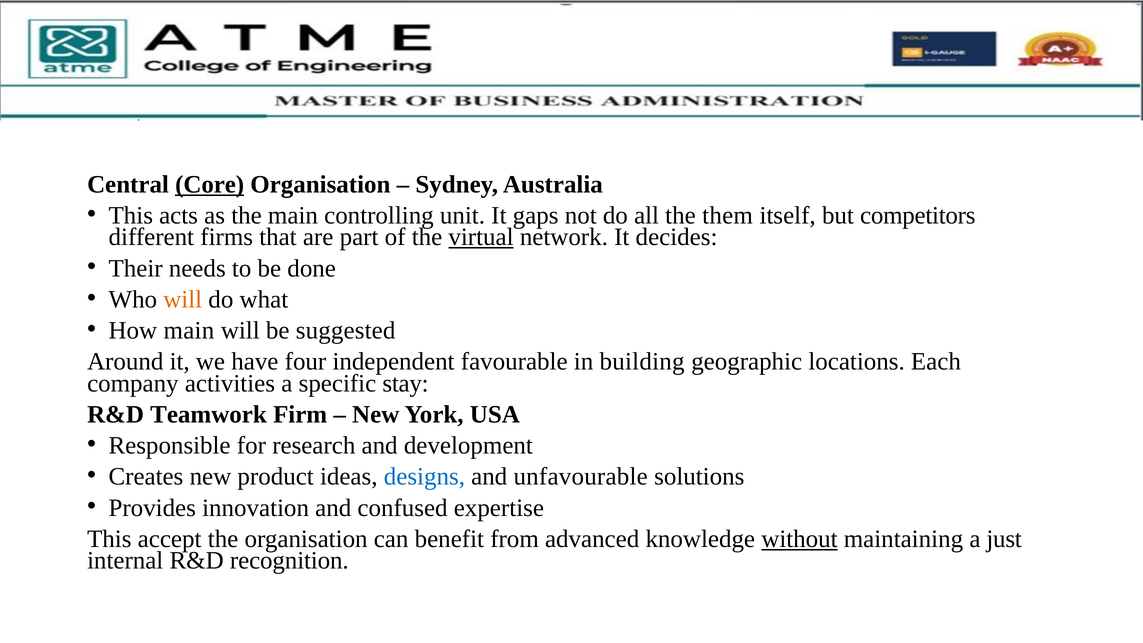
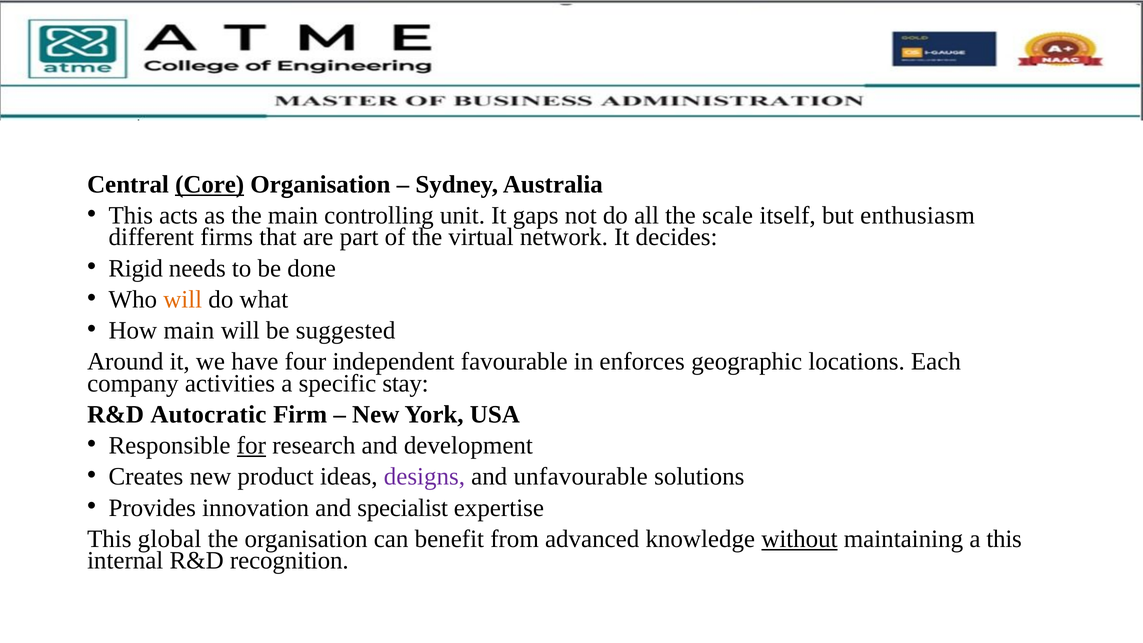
them: them -> scale (728, 216)
competitors: competitors -> enthusiasm (918, 216)
virtual underline: present -> none (481, 237)
Their: Their -> Rigid (136, 268)
building: building -> enforces (642, 362)
Teamwork: Teamwork -> Autocratic (208, 414)
for underline: none -> present (251, 445)
designs colour: blue -> purple (424, 477)
confused: confused -> specialist (403, 508)
accept: accept -> global (170, 539)
a just: just -> this (1004, 539)
